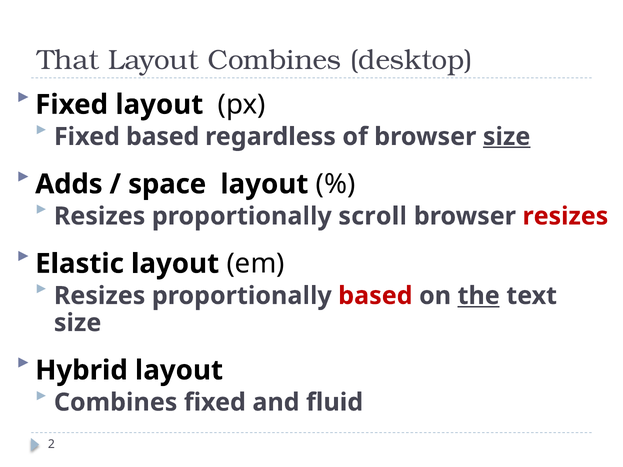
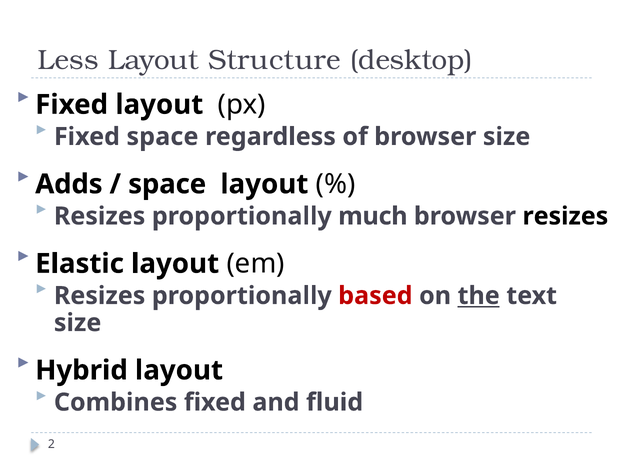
That: That -> Less (68, 60)
Layout Combines: Combines -> Structure (274, 60)
Fixed based: based -> space (162, 137)
size underline: present -> none (507, 137)
scroll: scroll -> much (373, 216)
resizes colour: red -> black (565, 216)
